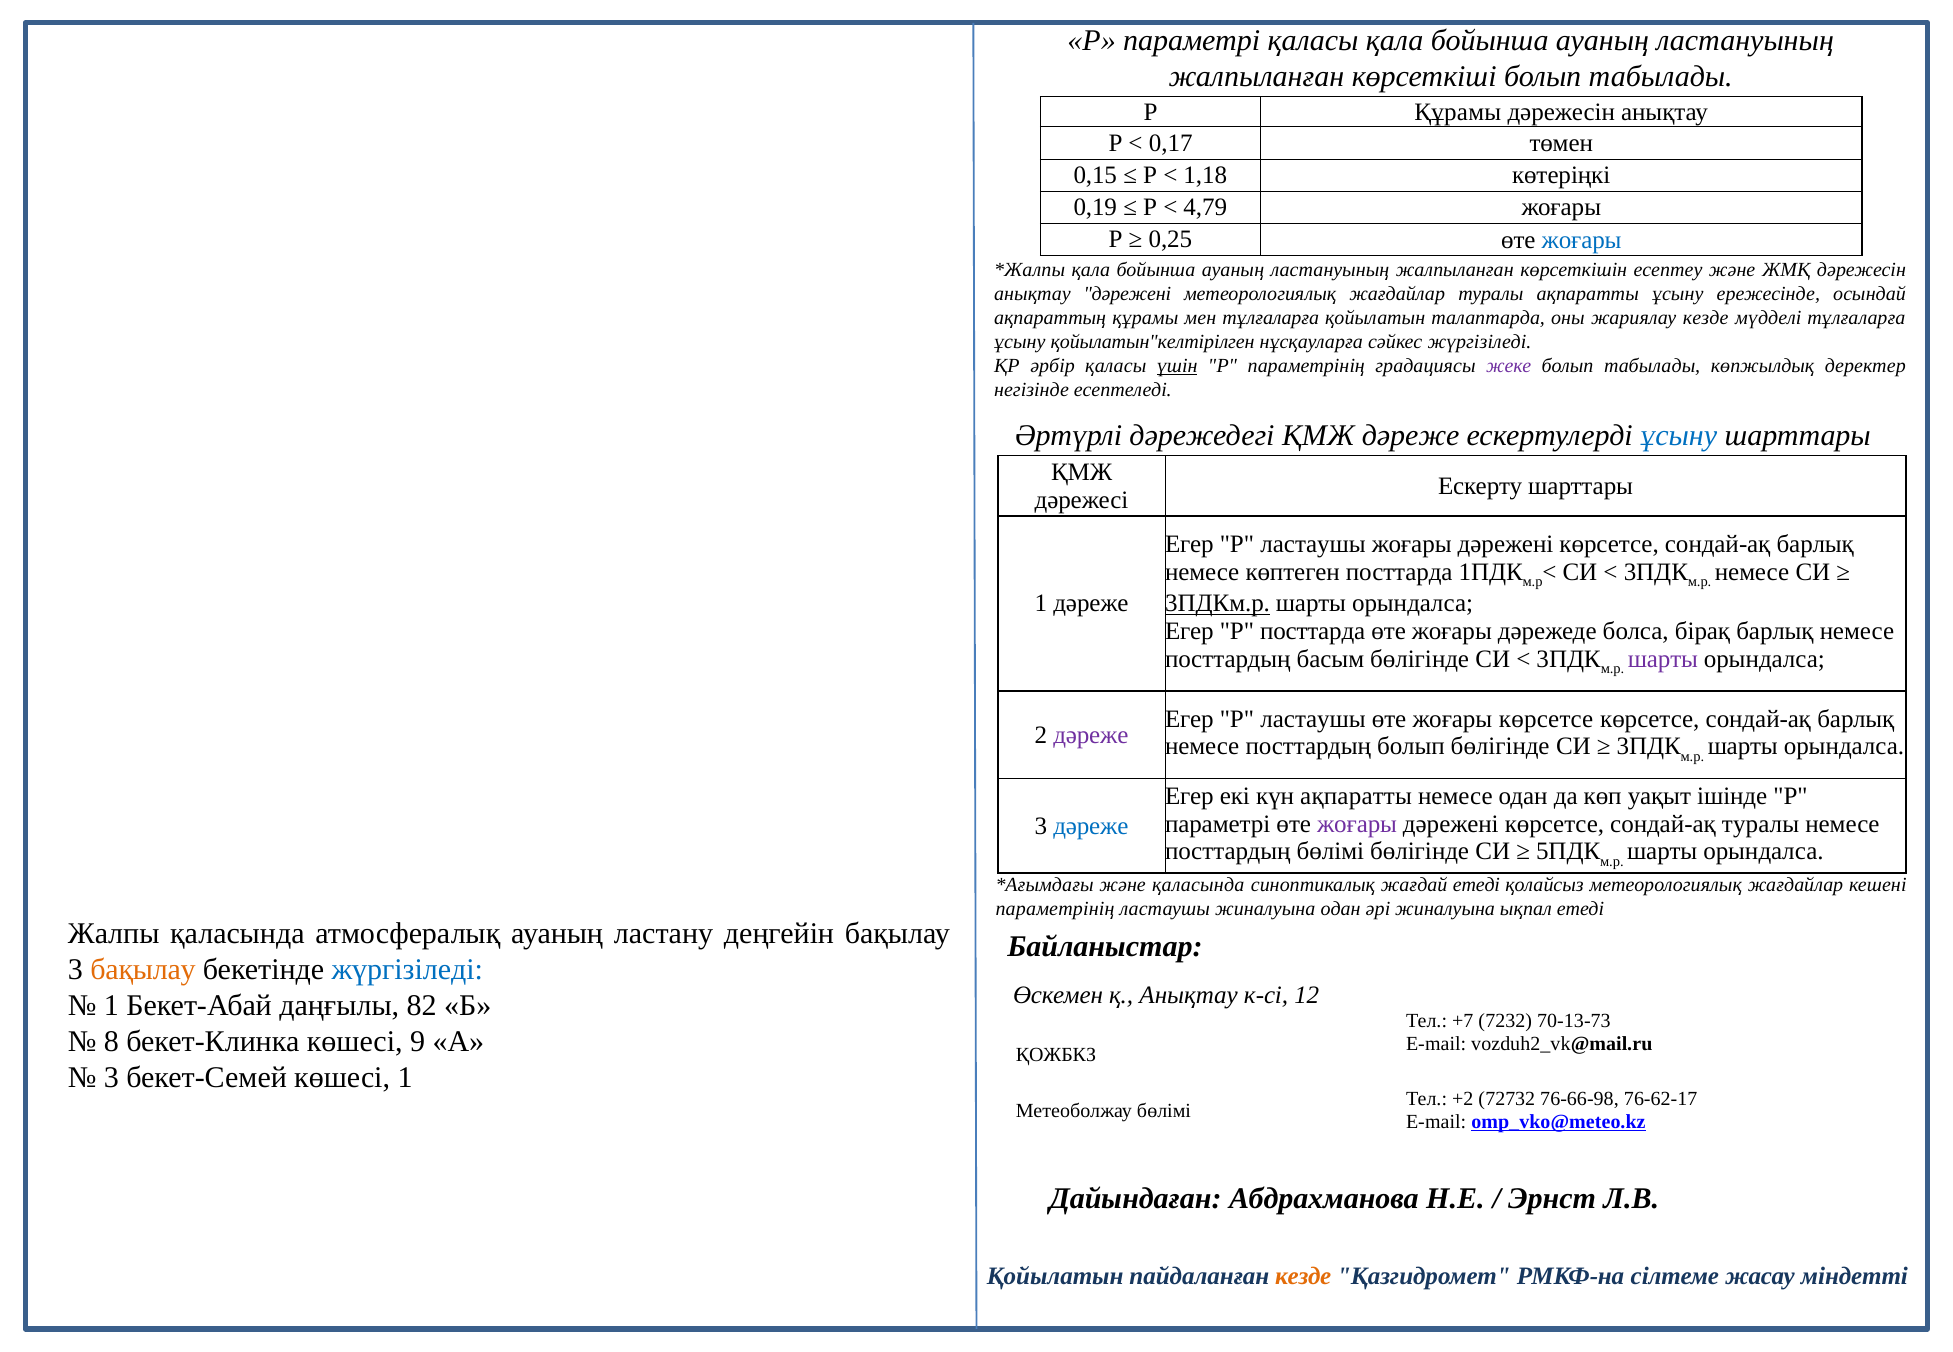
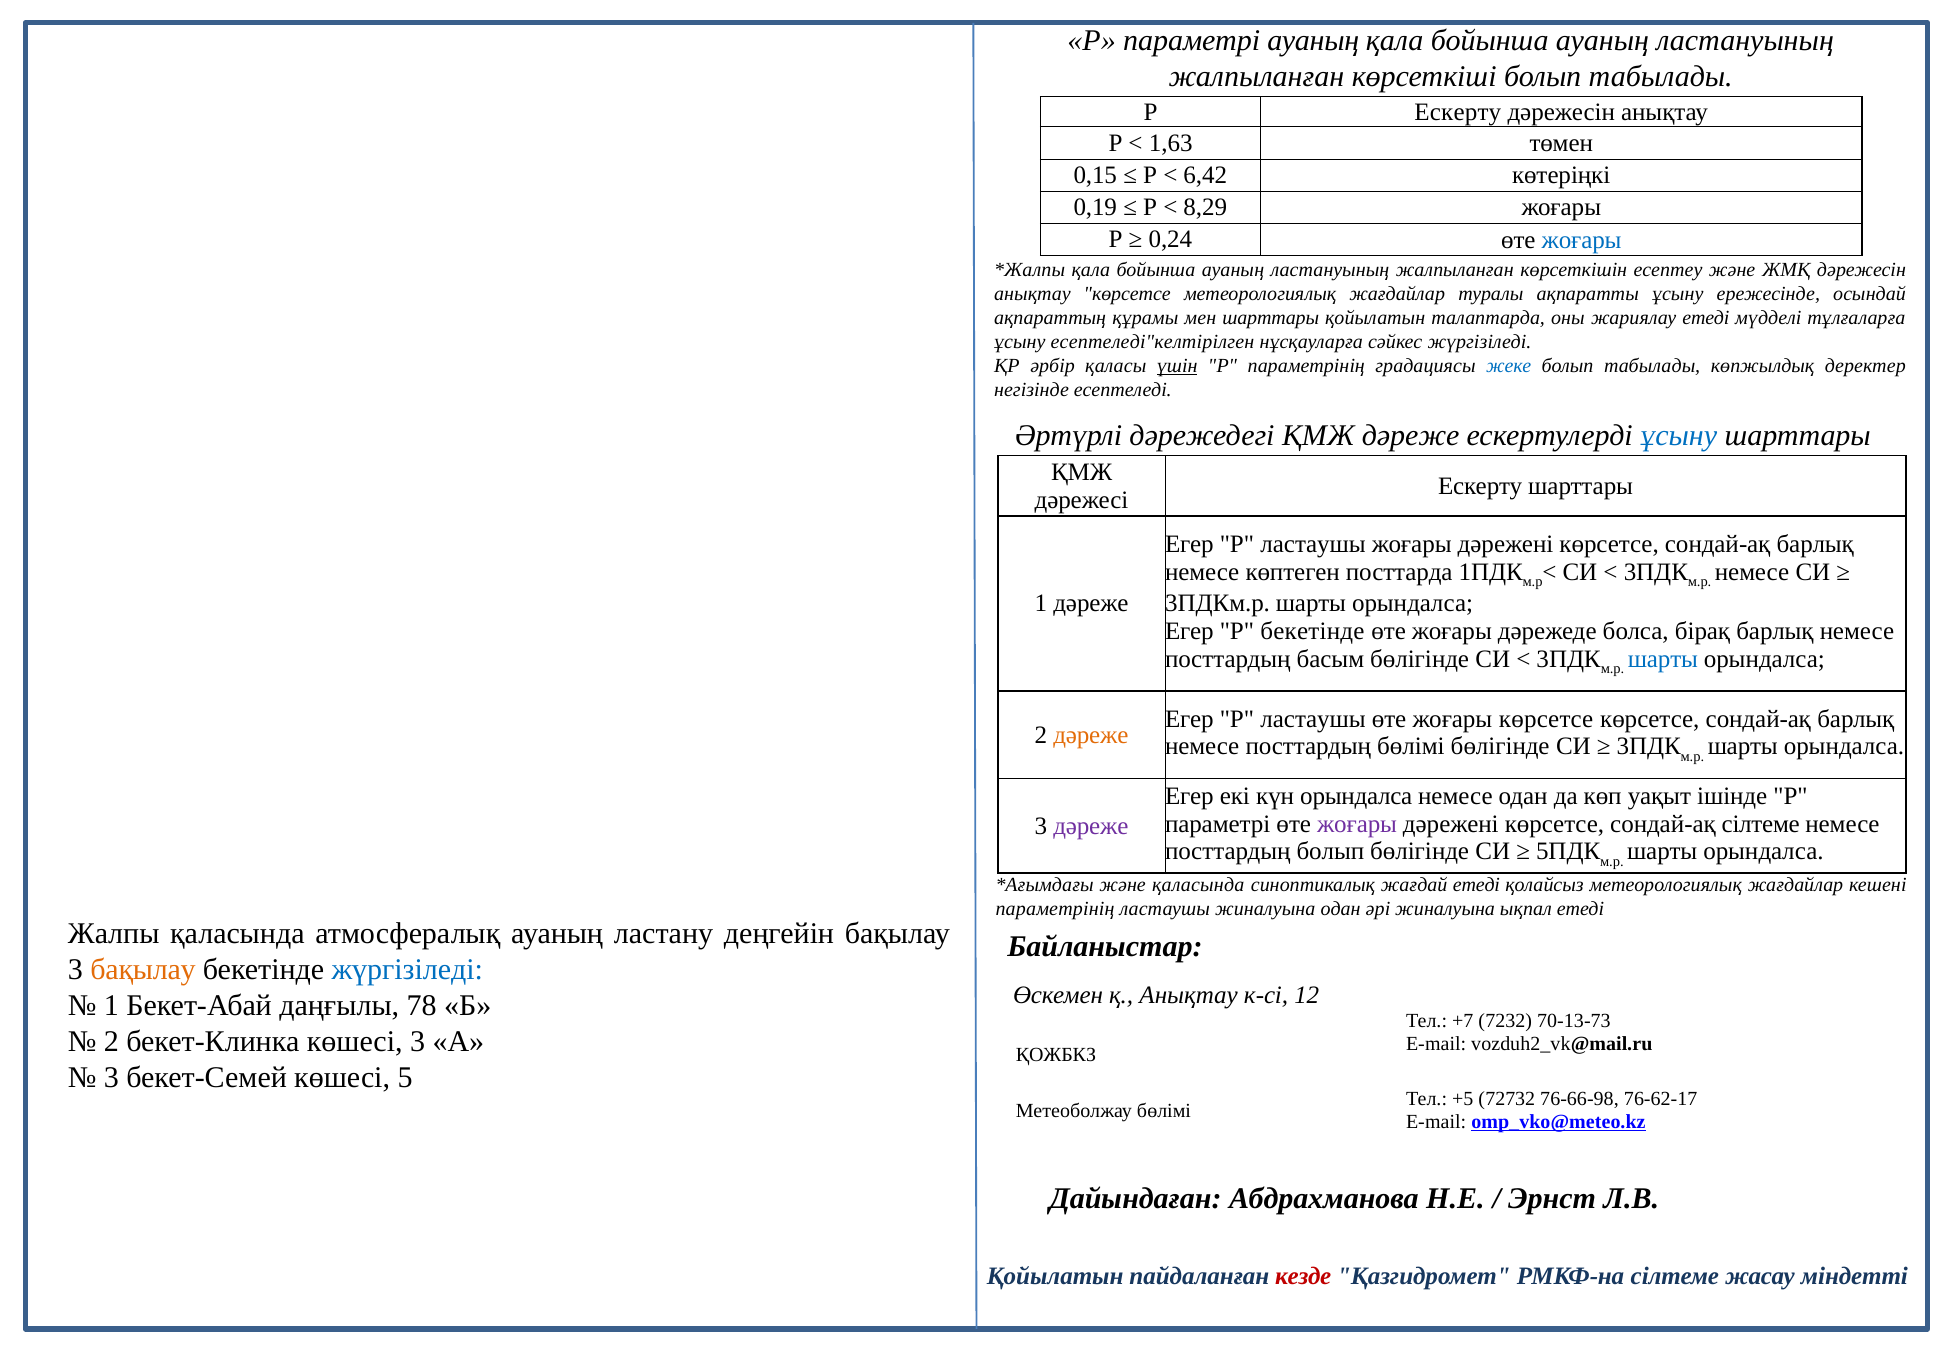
параметрі қаласы: қаласы -> ауаның (1313, 40)
Р Құрамы: Құрамы -> Ескерту (1458, 112)
0,17: 0,17 -> 1,63 (1171, 143)
1,18: 1,18 -> 6,42 (1205, 175)
4,79: 4,79 -> 8,29 (1205, 207)
0,25: 0,25 -> 0,24 (1170, 239)
анықтау дәрежені: дәрежені -> көрсетсе (1127, 294)
мен тұлғаларға: тұлғаларға -> шарттары (1271, 318)
жариялау кезде: кезде -> етеді (1706, 318)
қойылатын"келтірілген: қойылатын"келтірілген -> есептеледі"келтірілген (1152, 342)
жеке colour: purple -> blue (1509, 366)
3ПДКм.р underline: present -> none (1218, 604)
P посттарда: посттарда -> бекетінде (1312, 631)
шарты colour: purple -> blue (1663, 659)
дәреже colour: purple -> orange (1091, 735)
посттардың болып: болып -> бөлімі (1411, 747)
күн ақпаратты: ақпаратты -> орындалса (1356, 796)
сондай-ақ туралы: туралы -> сілтеме (1761, 824)
дәреже colour: blue -> purple (1091, 826)
посттардың бөлімі: бөлімі -> болып (1330, 852)
82: 82 -> 78 (422, 1005)
8: 8 -> 2 (111, 1042)
көшесі 9: 9 -> 3 (418, 1042)
көшесі 1: 1 -> 5 (405, 1078)
+2: +2 -> +5 (1463, 1099)
кезде colour: orange -> red (1303, 1276)
